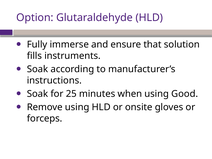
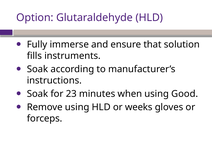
25: 25 -> 23 (71, 94)
onsite: onsite -> weeks (139, 107)
